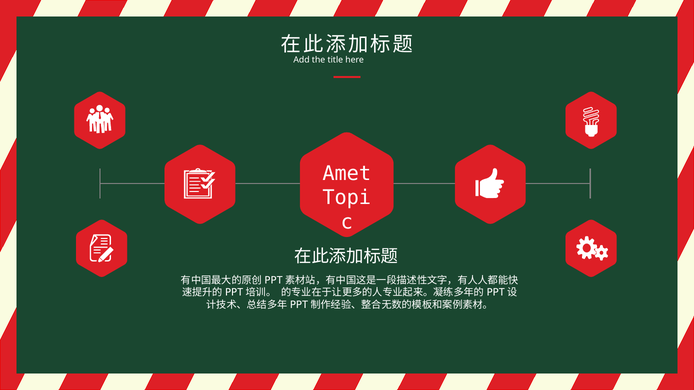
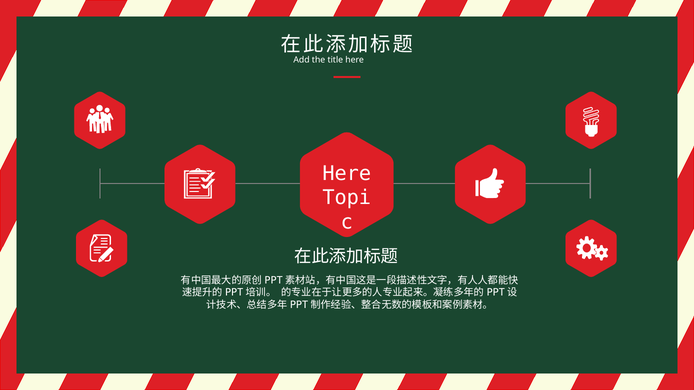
Amet: Amet -> Here (347, 174)
